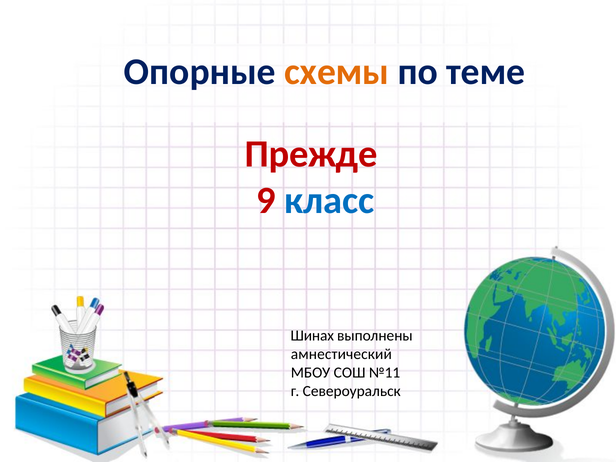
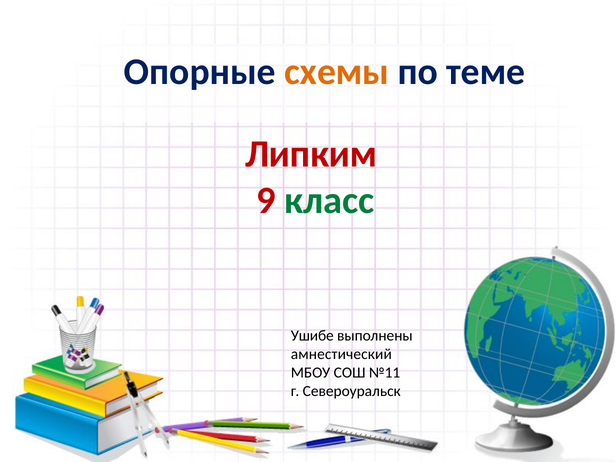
Прежде: Прежде -> Липким (311, 154)
класс colour: blue -> green (329, 200)
Шинах: Шинах -> Ушибе (312, 336)
